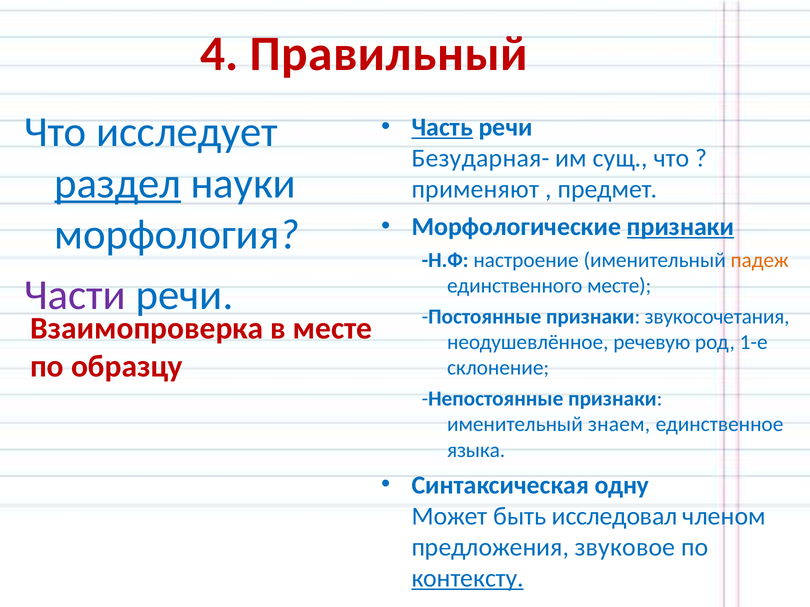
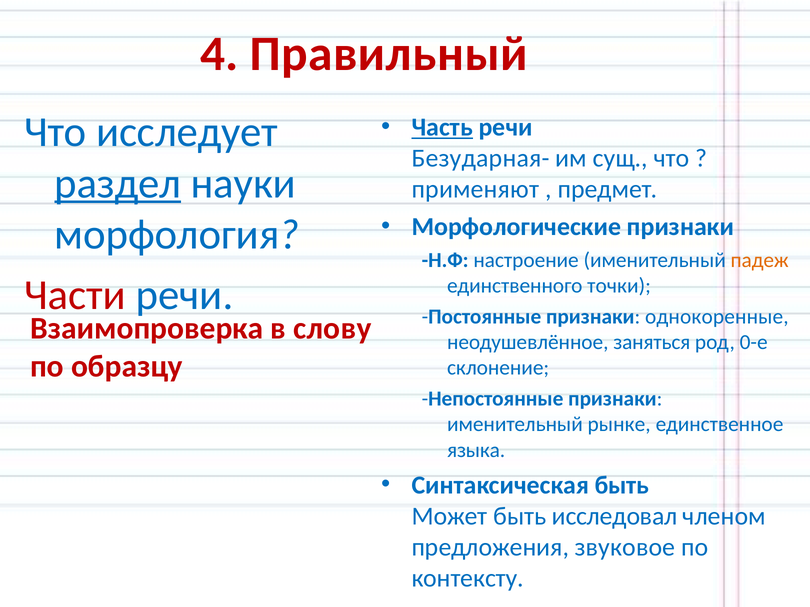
признаки underline: present -> none (680, 227)
единственного месте: месте -> точки (619, 286)
Части colour: purple -> red (75, 295)
звукосочетания: звукосочетания -> однокоренные (717, 317)
в месте: месте -> слову (332, 329)
речевую: речевую -> заняться (652, 342)
1-е: 1-е -> 0-е (754, 342)
знаем: знаем -> рынке (619, 425)
Синтаксическая одну: одну -> быть (622, 485)
контексту underline: present -> none (468, 578)
